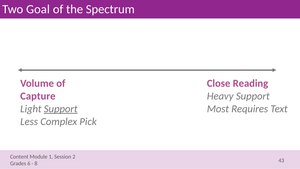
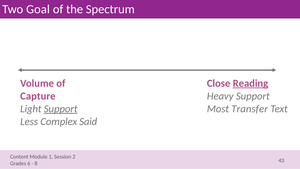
Reading underline: none -> present (250, 83)
Requires: Requires -> Transfer (250, 109)
Pick: Pick -> Said (88, 121)
